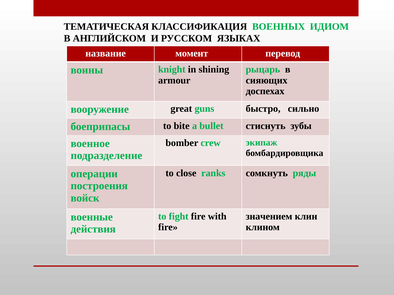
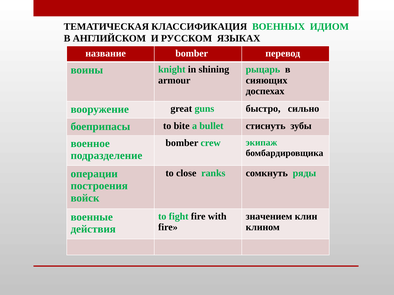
название момент: момент -> bomber (192, 54)
